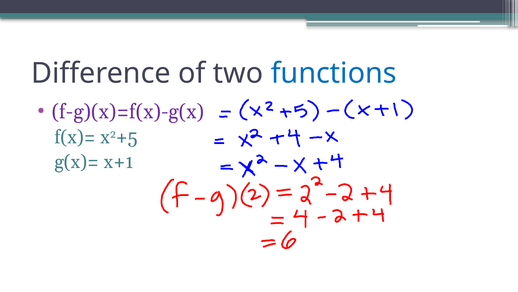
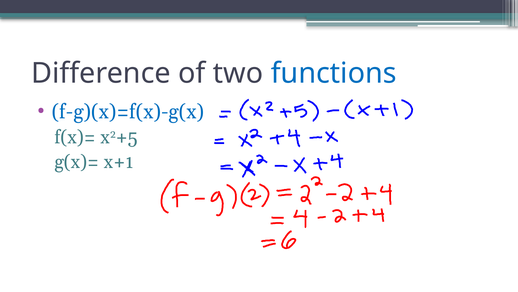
f-g)(x)=f(x)-g(x colour: purple -> blue (128, 112)
